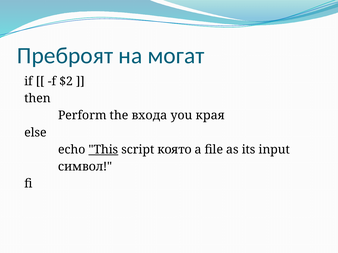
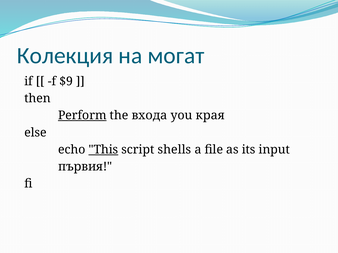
Преброят: Преброят -> Колекция (65, 56)
$2: $2 -> $9 (66, 81)
Perform underline: none -> present (82, 116)
която: която -> shells (174, 150)
символ: символ -> първия (85, 167)
